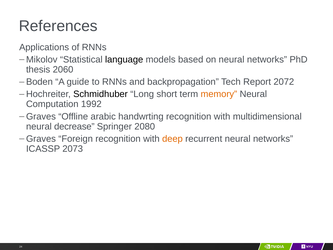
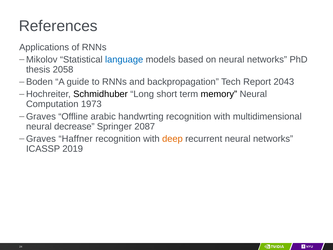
language colour: black -> blue (124, 59)
2060: 2060 -> 2058 (63, 69)
2072: 2072 -> 2043 (284, 82)
memory colour: orange -> black (219, 94)
1992: 1992 -> 1973 (91, 104)
2080: 2080 -> 2087 (145, 126)
Foreign: Foreign -> Haffner (76, 139)
2073: 2073 -> 2019 (73, 149)
